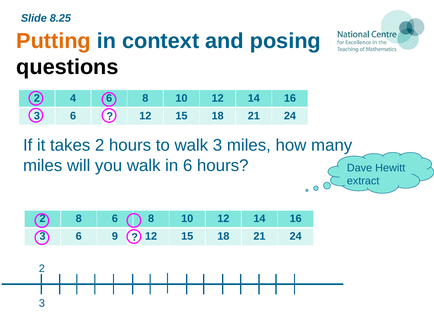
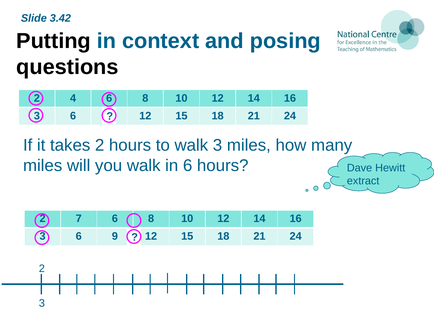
8.25: 8.25 -> 3.42 (60, 18)
Putting colour: orange -> black (54, 41)
2 8: 8 -> 7 (79, 219)
